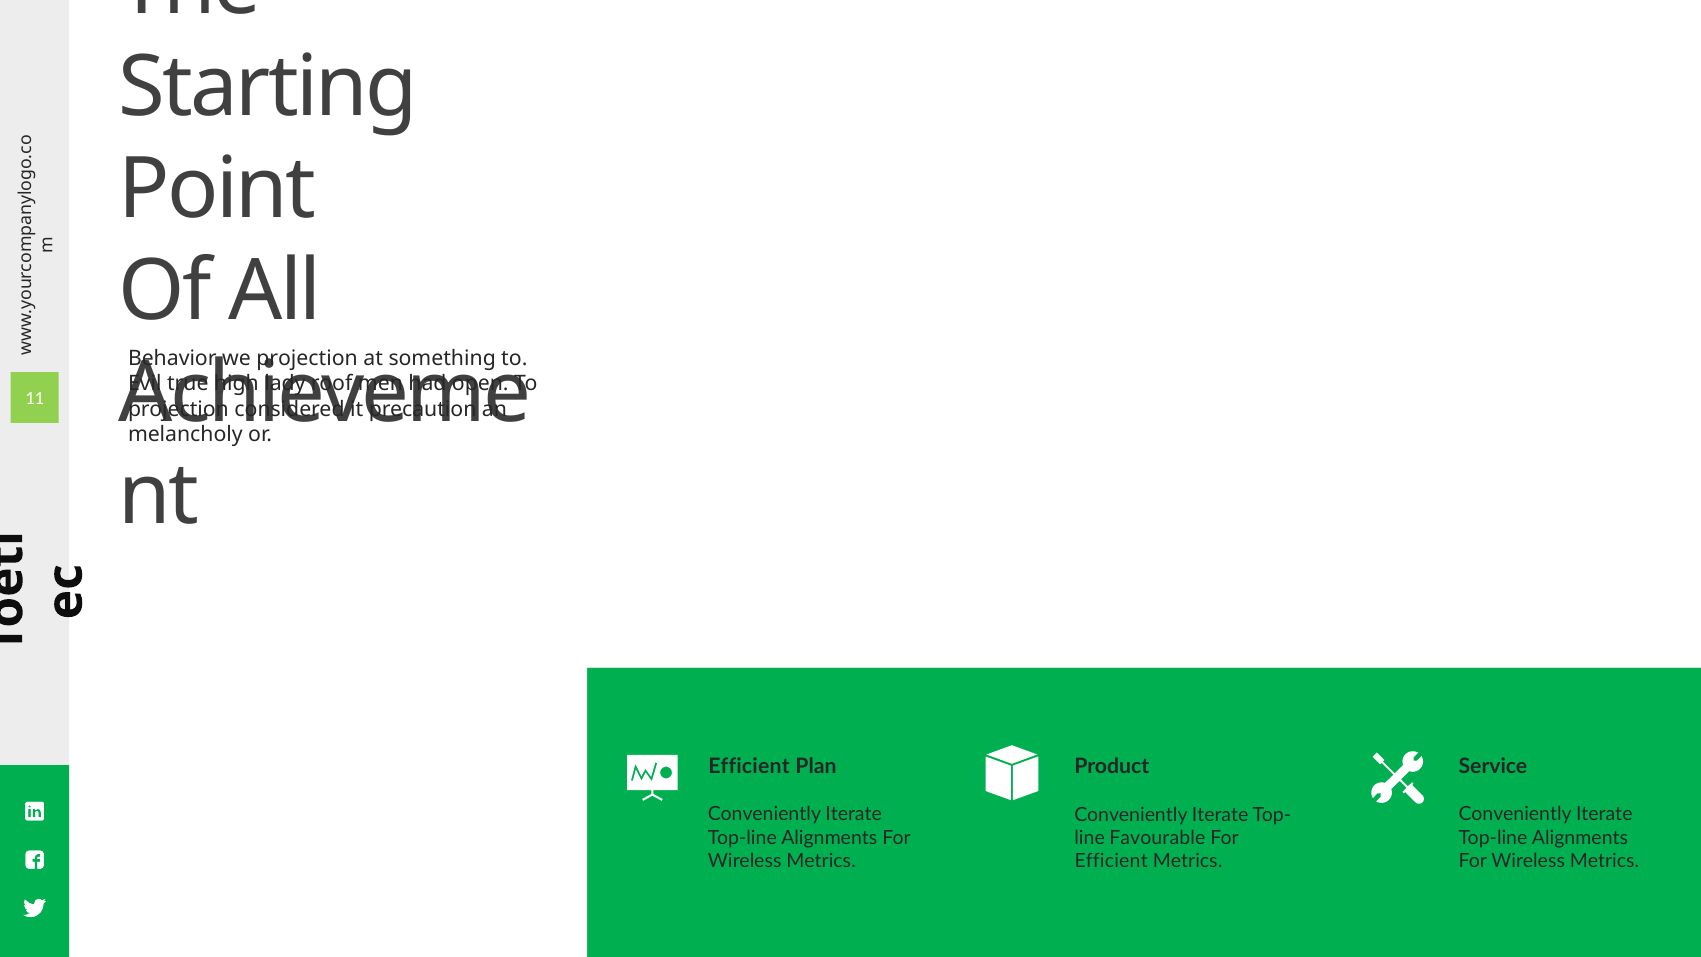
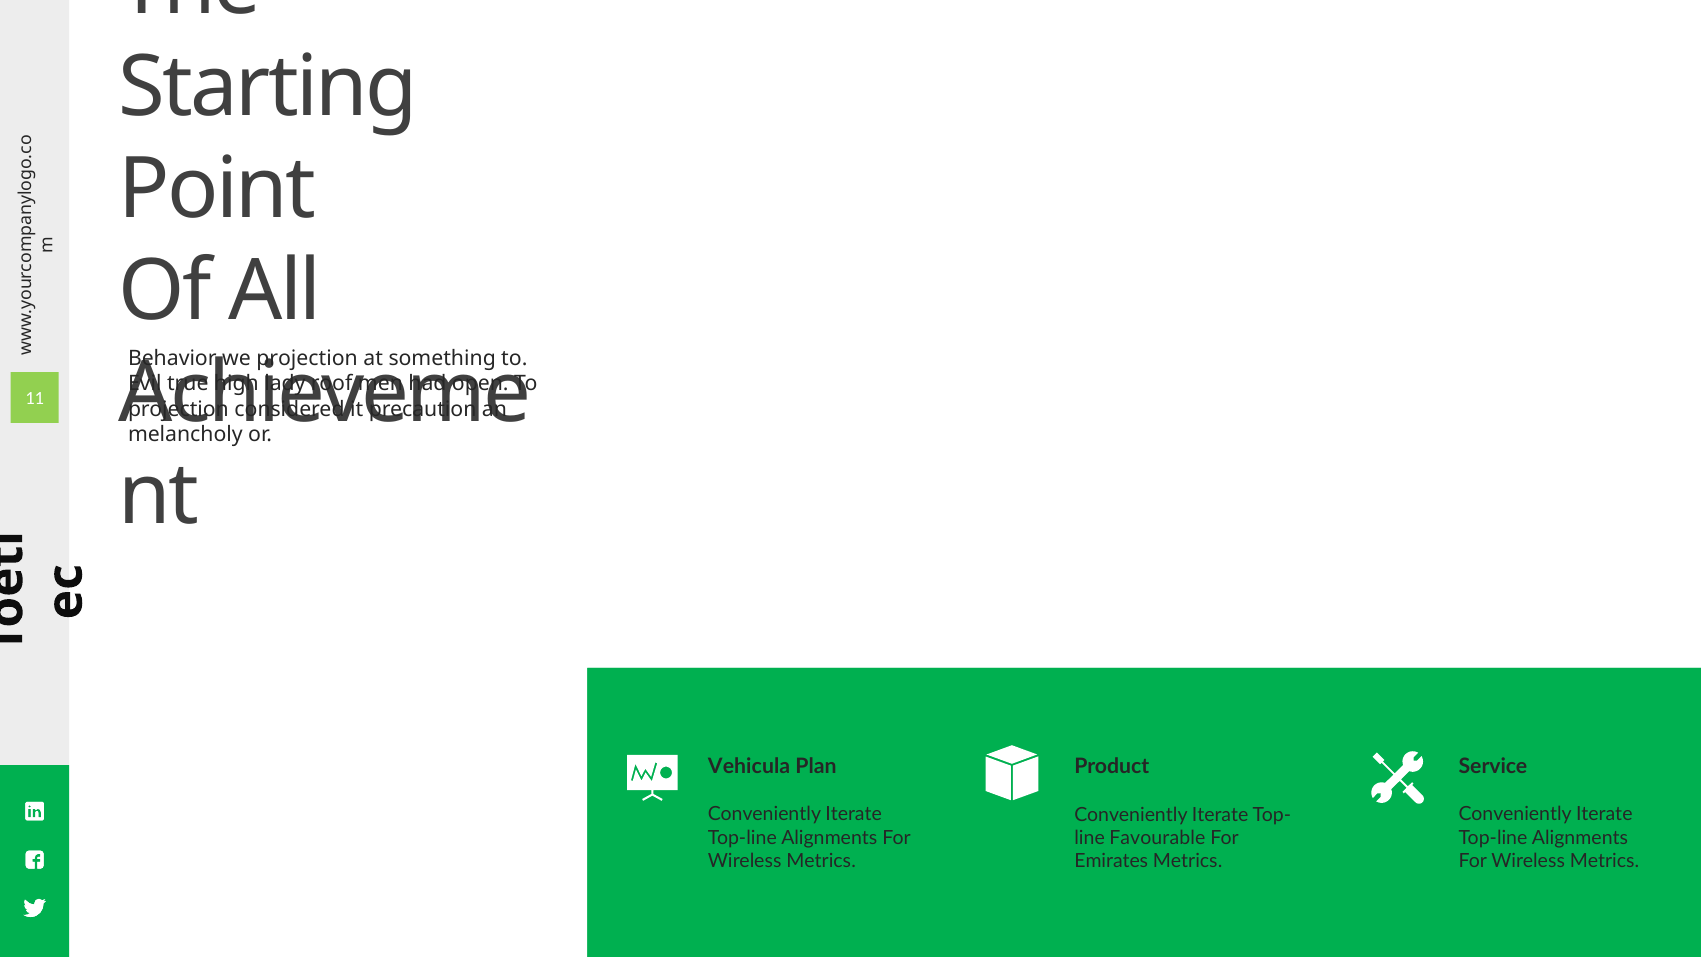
Efficient: Efficient -> Vehicula (749, 766)
Efficient: Efficient -> Emirates (1111, 861)
